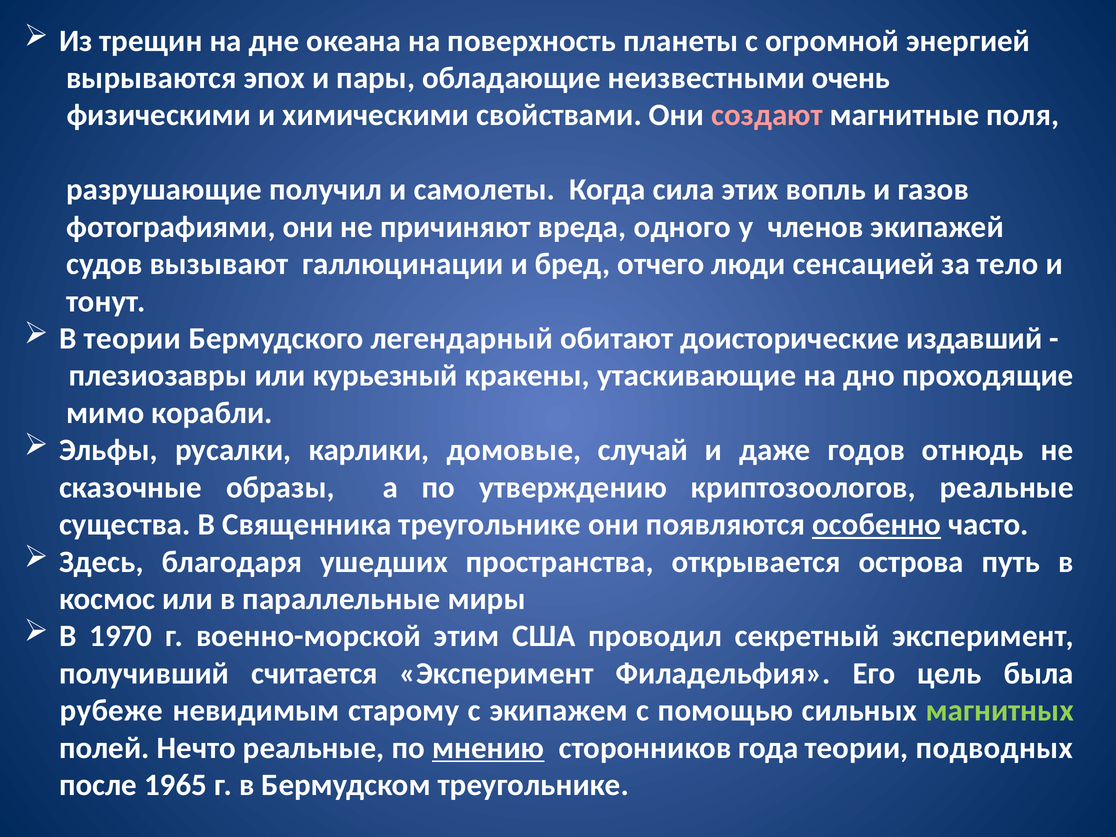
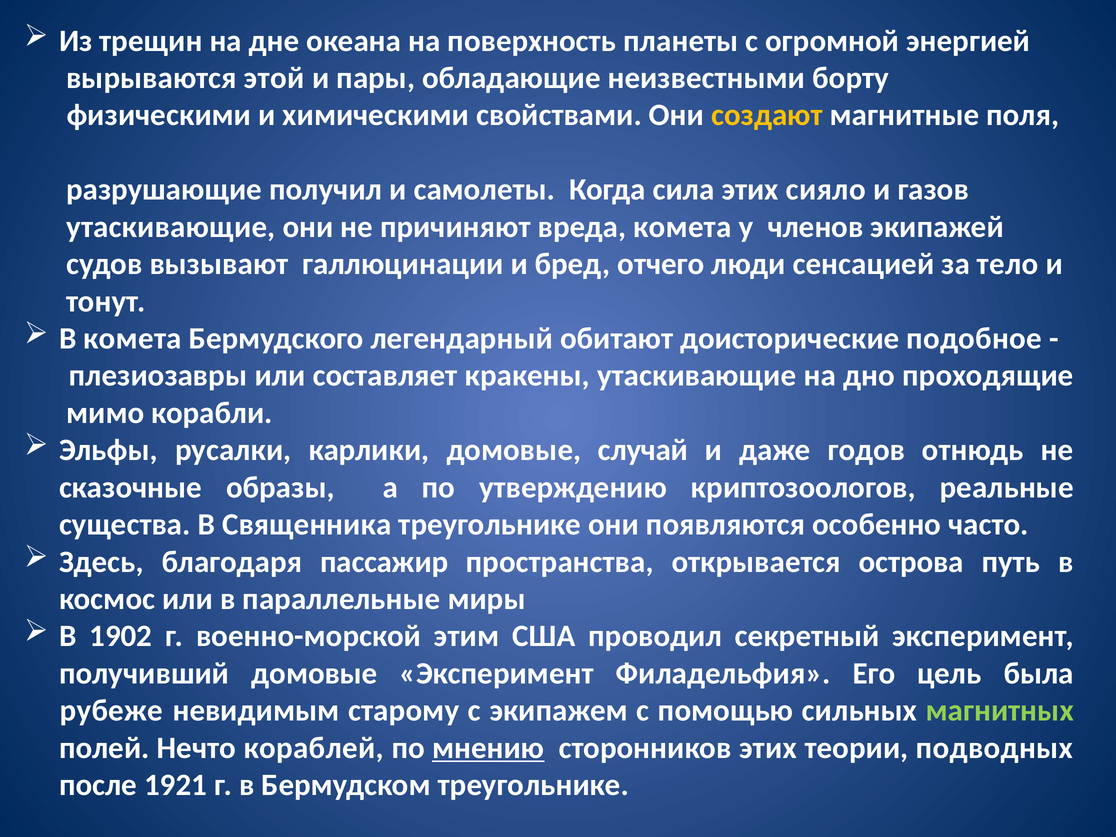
эпох: эпох -> этой (274, 78)
очень: очень -> борту (851, 78)
создают colour: pink -> yellow (767, 115)
вопль: вопль -> сияло (826, 190)
фотографиями: фотографиями -> утаскивающие (171, 227)
вреда одного: одного -> комета (682, 227)
В теории: теории -> комета (132, 338)
издавший: издавший -> подобное (974, 338)
курьезный: курьезный -> составляет (385, 376)
особенно underline: present -> none (877, 525)
ушедших: ушедших -> пассажир (384, 562)
1970: 1970 -> 1902 (121, 636)
получивший считается: считается -> домовые (314, 673)
Нечто реальные: реальные -> кораблей (314, 748)
сторонников года: года -> этих (768, 748)
1965: 1965 -> 1921 (176, 785)
